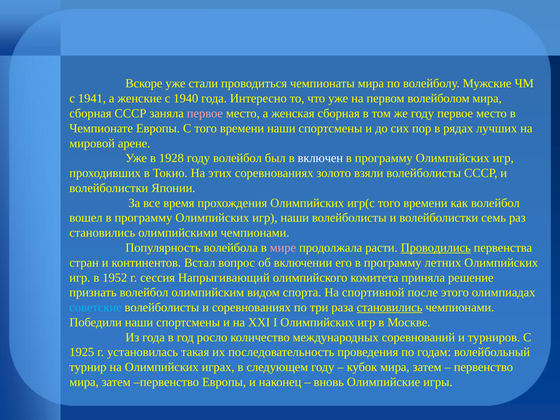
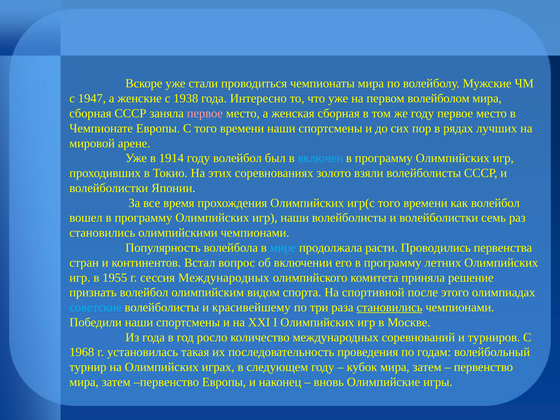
1941: 1941 -> 1947 (92, 98)
1940: 1940 -> 1938 (186, 98)
1928: 1928 -> 1914 (171, 158)
включен colour: white -> light blue (320, 158)
мире colour: pink -> light blue (283, 248)
Проводились underline: present -> none (436, 248)
1952: 1952 -> 1955 (115, 278)
сессия Напрыгивающий: Напрыгивающий -> Международных (224, 278)
и соревнованиях: соревнованиях -> красивейшему (251, 307)
1925: 1925 -> 1968 (82, 352)
